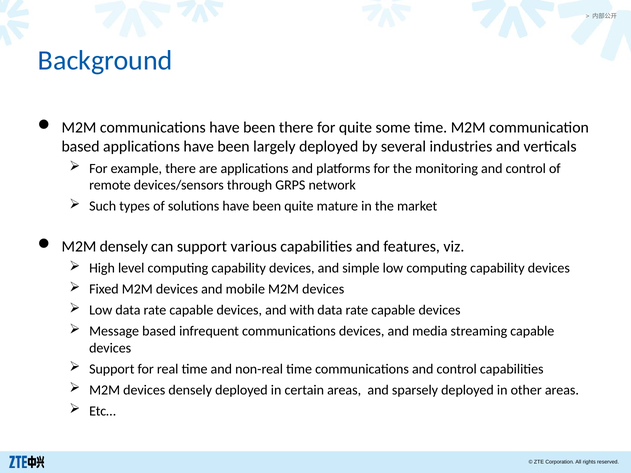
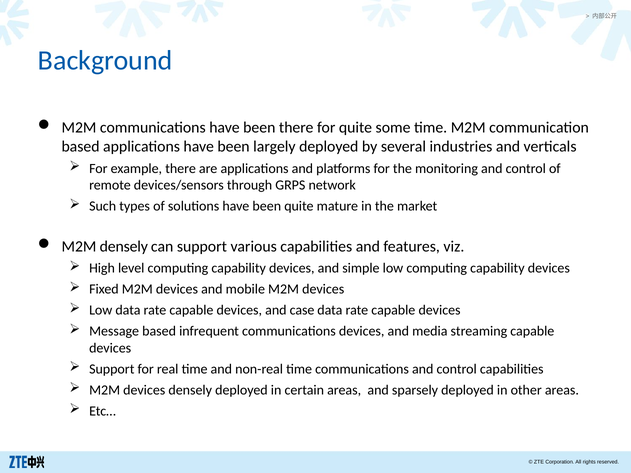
with: with -> case (302, 311)
